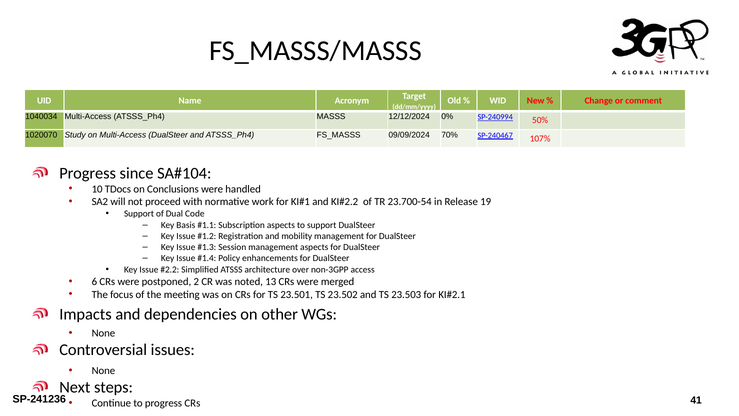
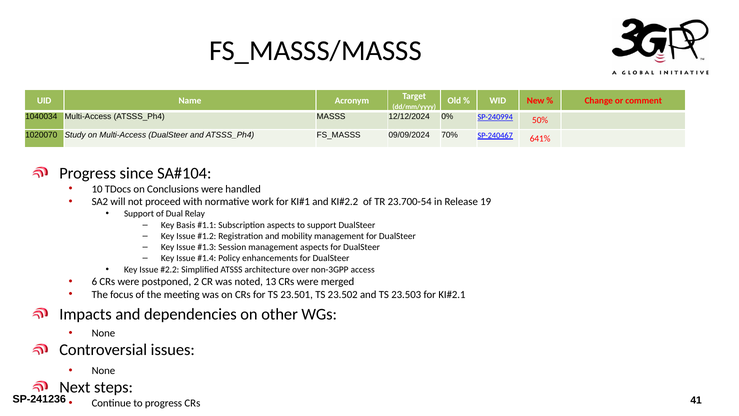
107%: 107% -> 641% (540, 139)
Code: Code -> Relay (195, 214)
